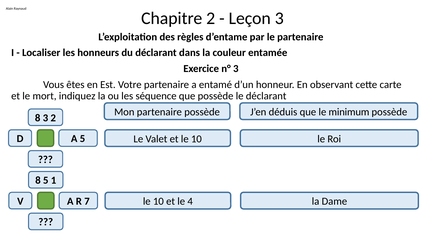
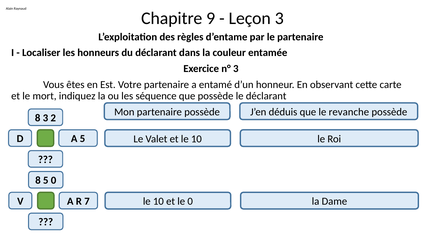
Chapitre 2: 2 -> 9 (211, 18)
minimum: minimum -> revanche (349, 112)
5 1: 1 -> 0 (54, 181)
le 4: 4 -> 0 (190, 201)
